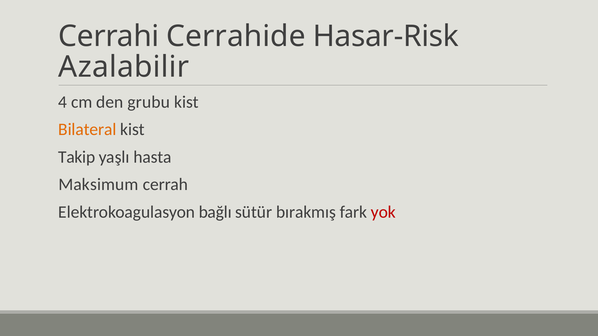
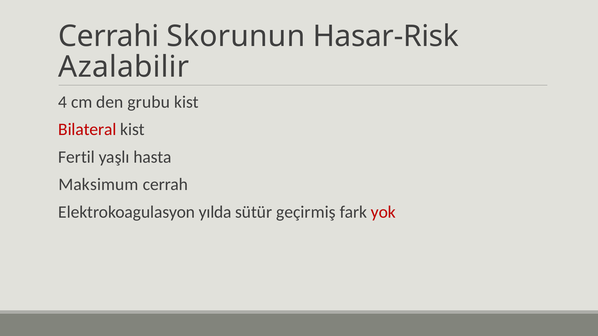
Cerrahide: Cerrahide -> Skorunun (236, 37)
Bilateral colour: orange -> red (87, 130)
Takip: Takip -> Fertil (77, 157)
bağlı: bağlı -> yılda (215, 212)
bırakmış: bırakmış -> geçirmiş (306, 212)
